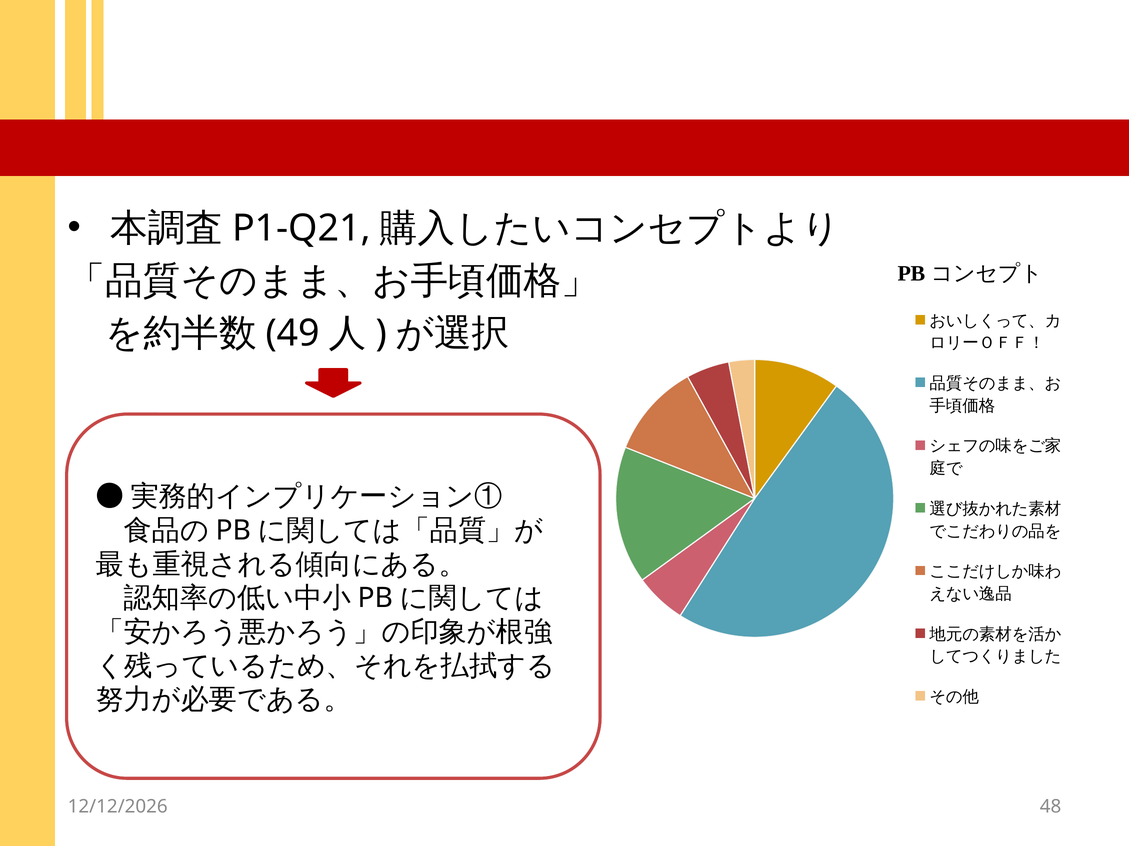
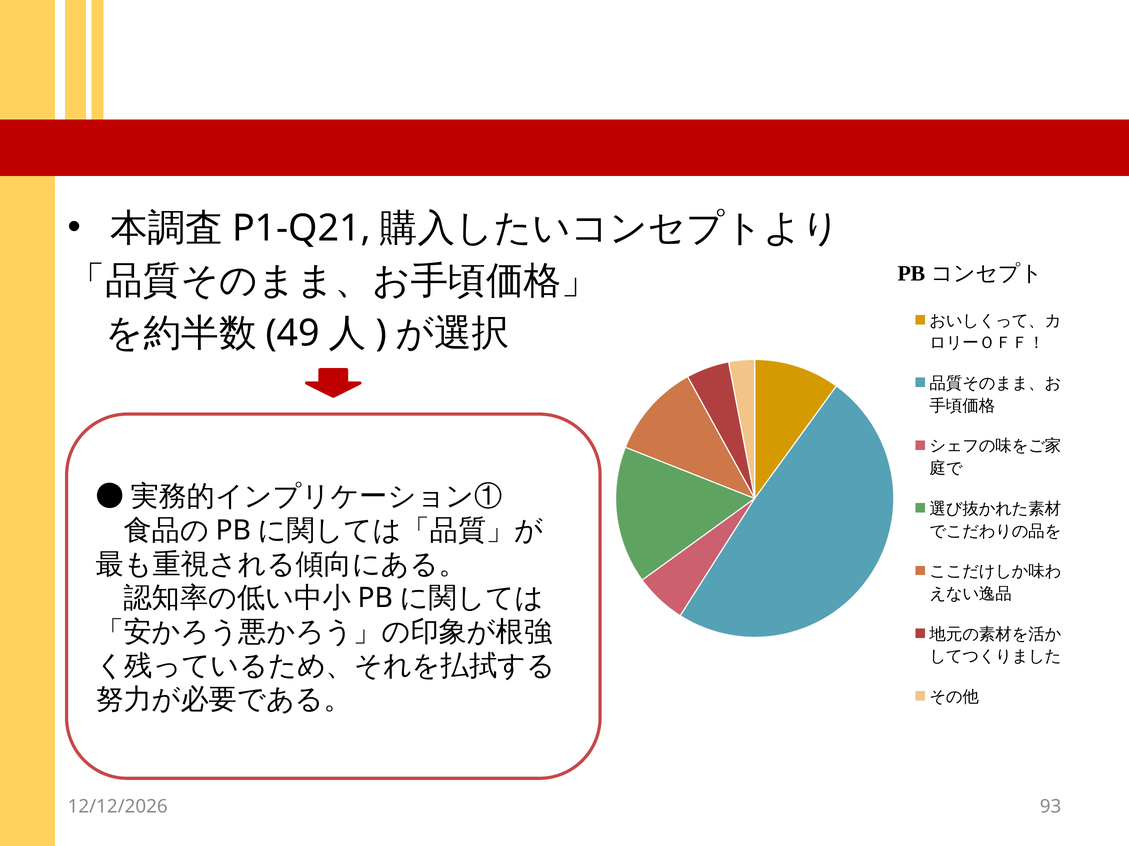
48: 48 -> 93 (1051, 807)
